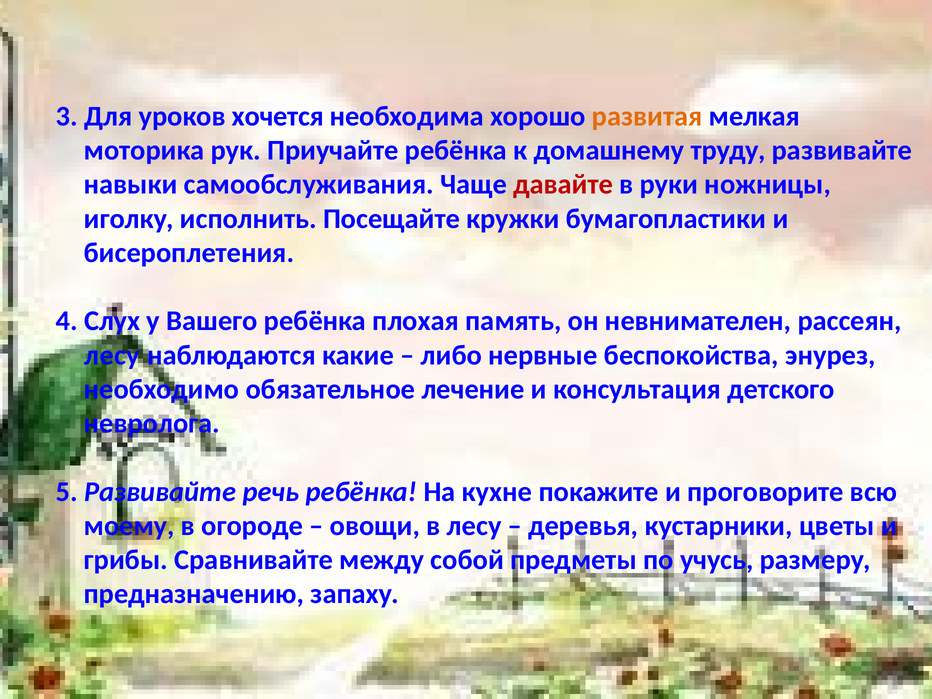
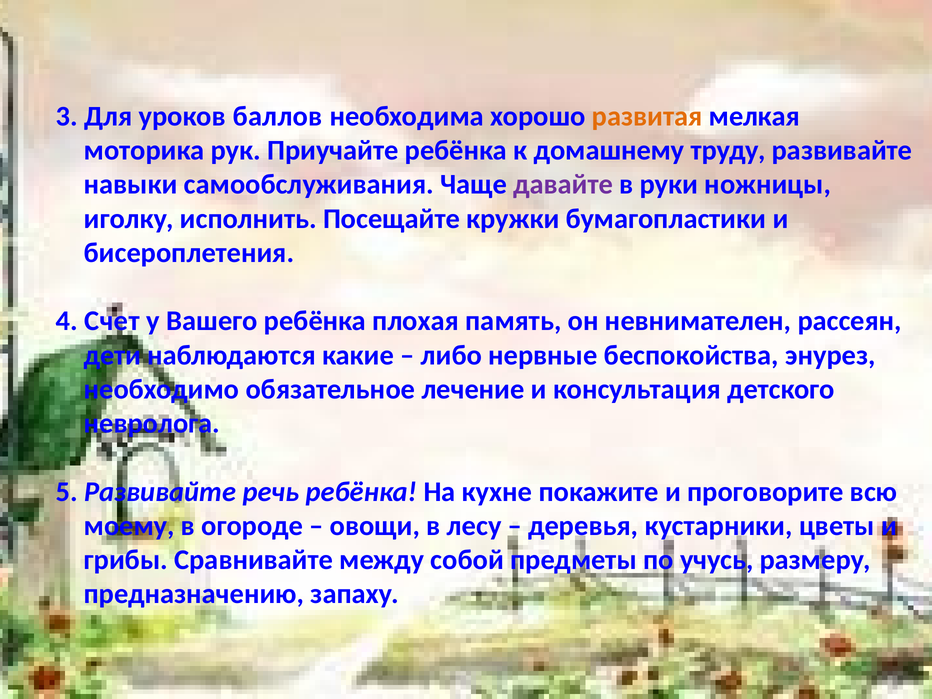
хочется: хочется -> баллов (278, 116)
давайте colour: red -> purple (563, 184)
Слух: Слух -> Счет (112, 321)
лесу: лесу -> дети (112, 355)
